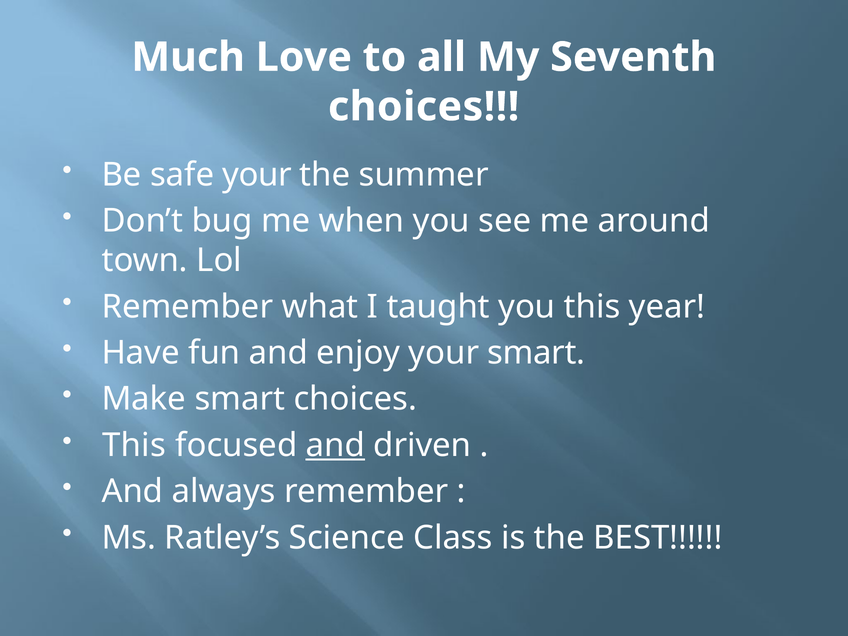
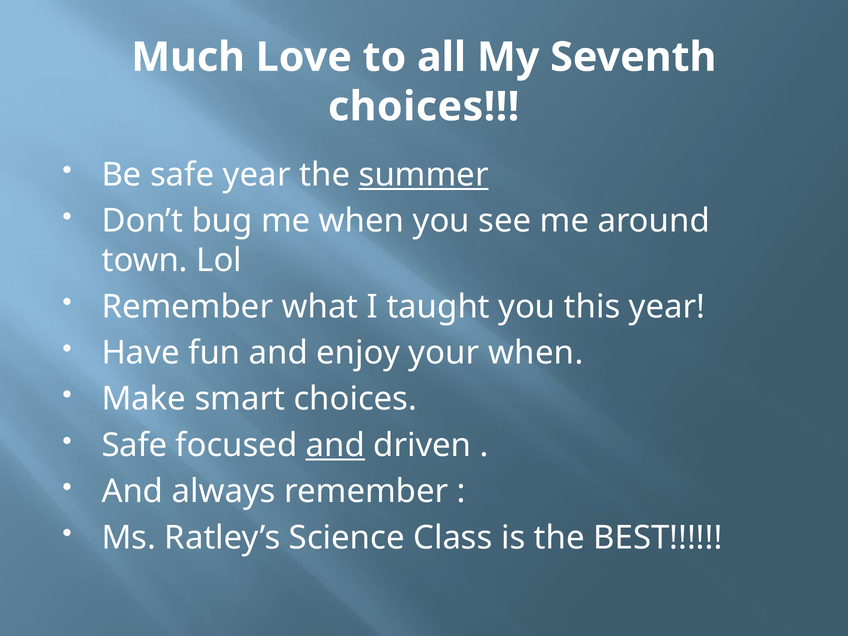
safe your: your -> year (257, 175)
summer underline: none -> present (424, 175)
your smart: smart -> when (536, 353)
This: This -> Safe (134, 445)
